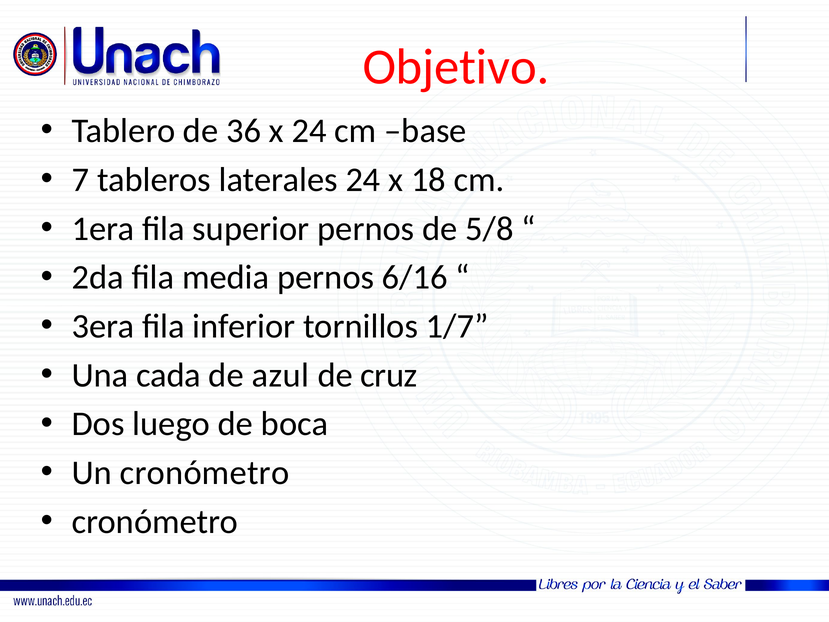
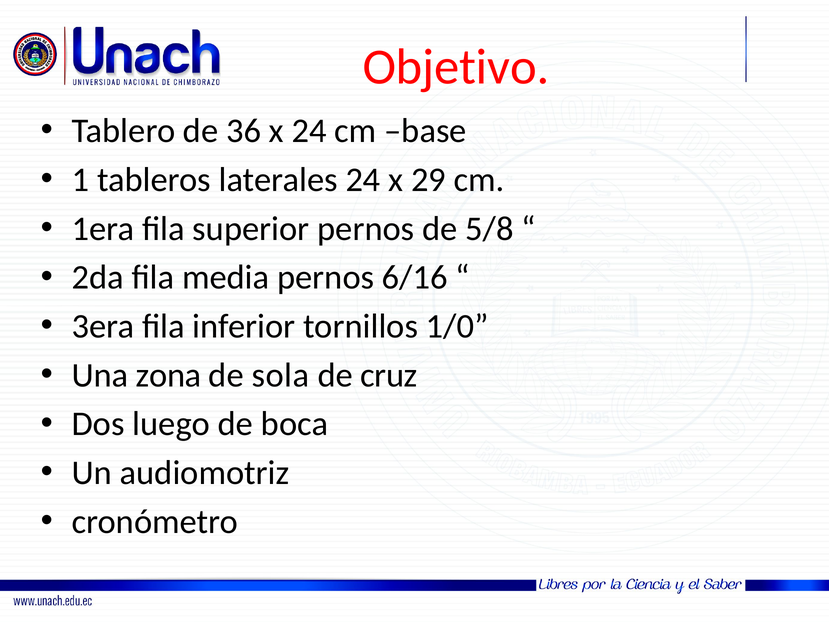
7: 7 -> 1 (81, 180)
18: 18 -> 29 (428, 180)
1/7: 1/7 -> 1/0 (457, 326)
cada: cada -> zona (169, 375)
azul: azul -> sola (281, 375)
Un cronómetro: cronómetro -> audiomotriz (205, 473)
